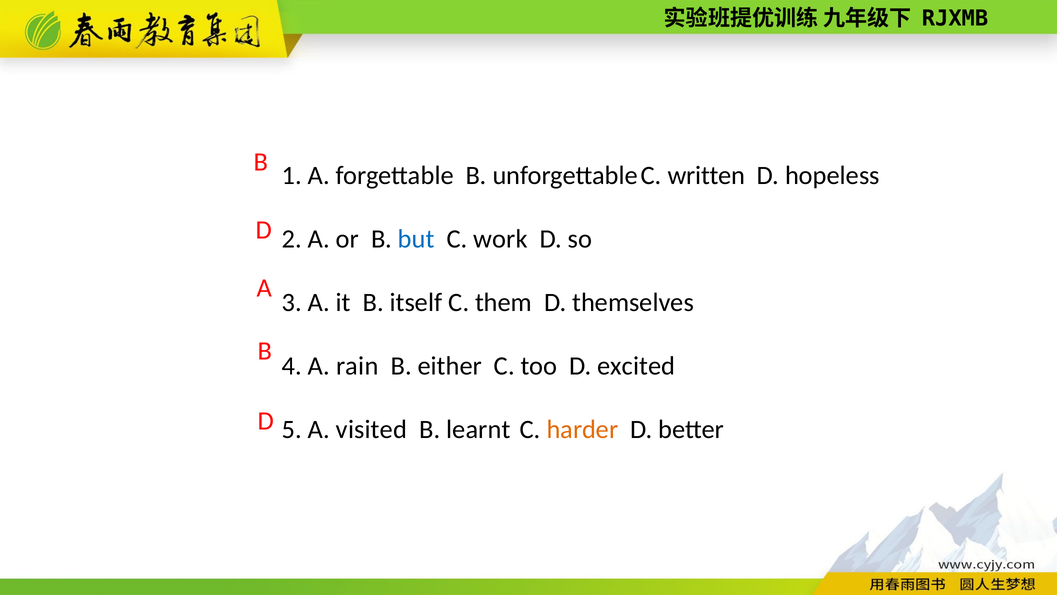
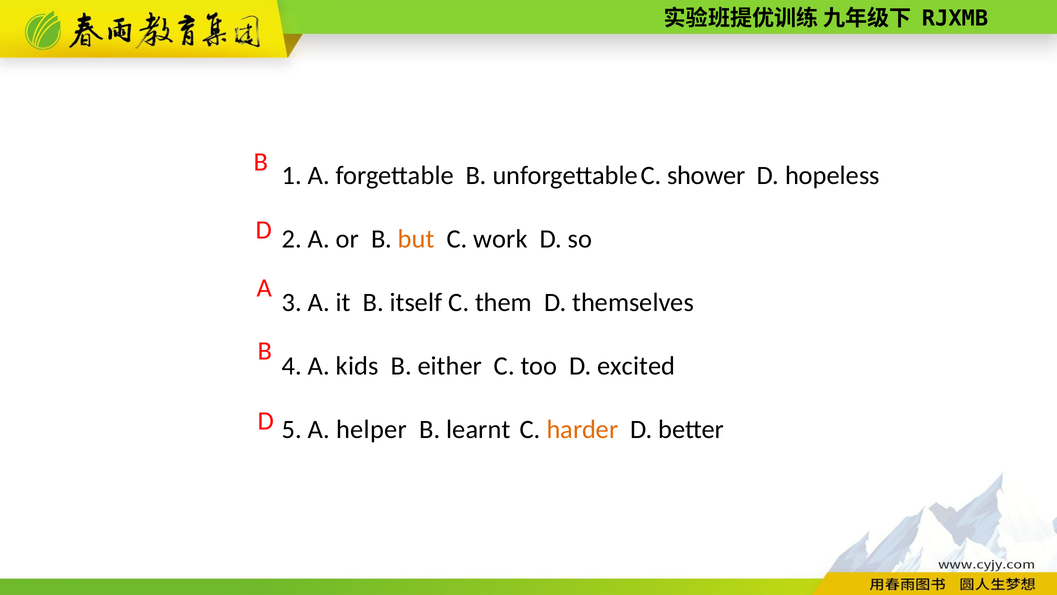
written: written -> shower (706, 175)
but colour: blue -> orange (416, 239)
rain: rain -> kids (357, 366)
visited: visited -> helper (371, 429)
